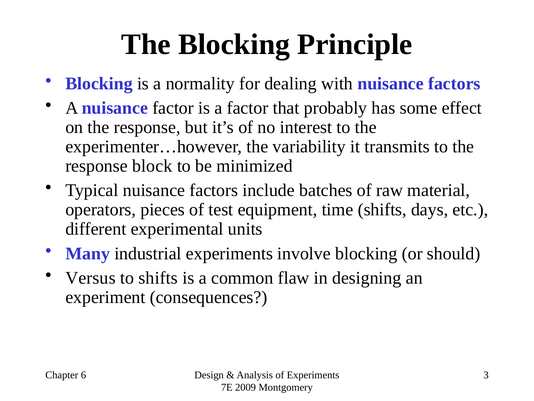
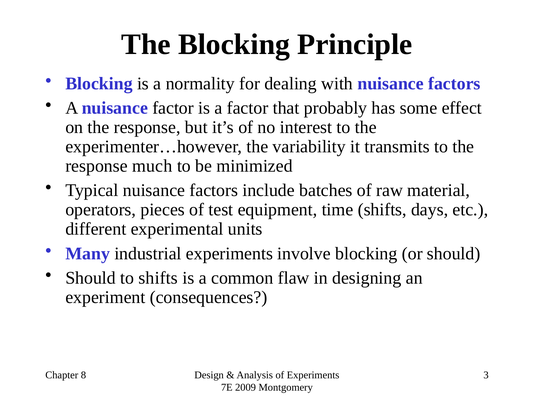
block: block -> much (152, 166)
Versus: Versus -> Should (91, 278)
6: 6 -> 8 (83, 375)
